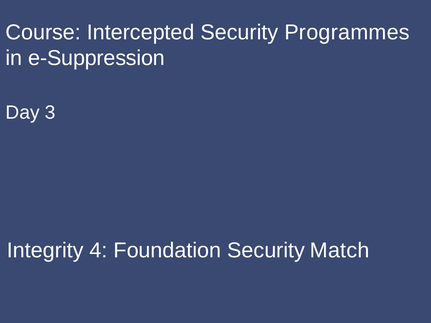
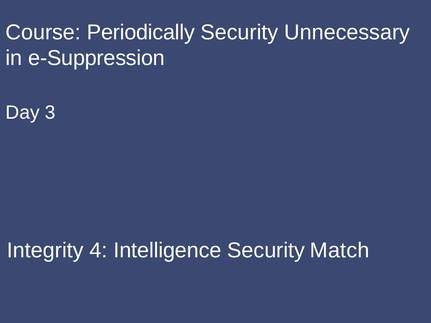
Intercepted: Intercepted -> Periodically (141, 32)
Programmes: Programmes -> Unnecessary (347, 32)
Foundation: Foundation -> Intelligence (167, 251)
